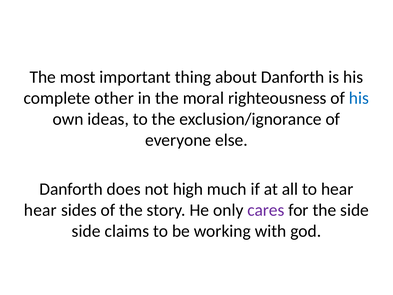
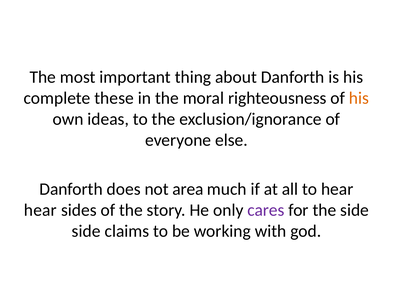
other: other -> these (114, 98)
his colour: blue -> orange (359, 98)
high: high -> area (188, 189)
